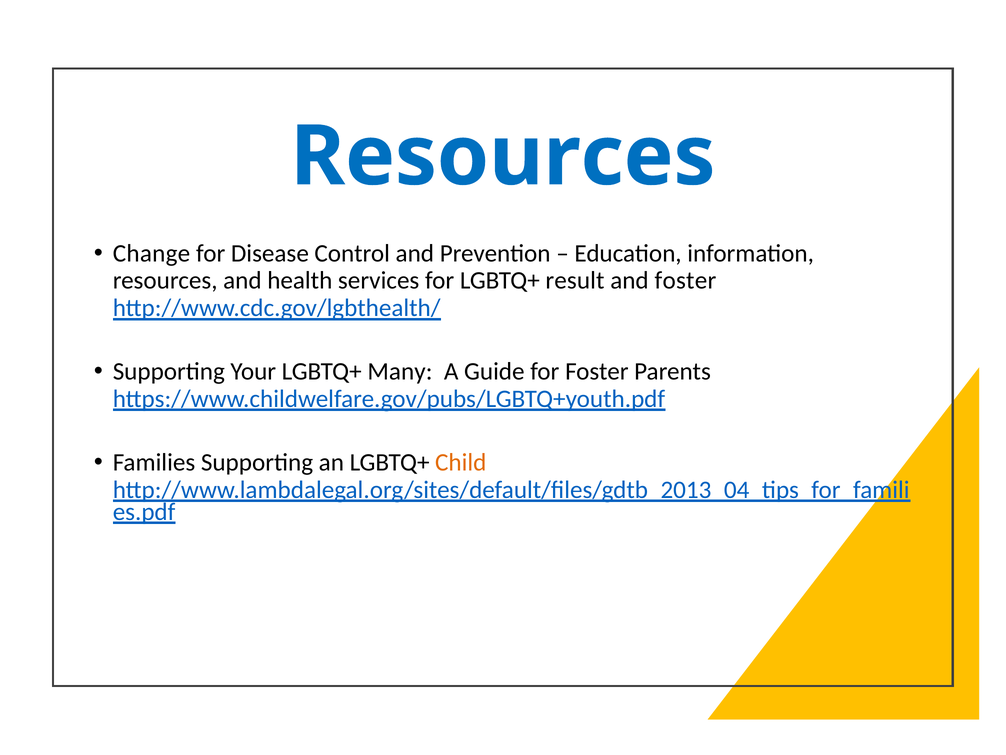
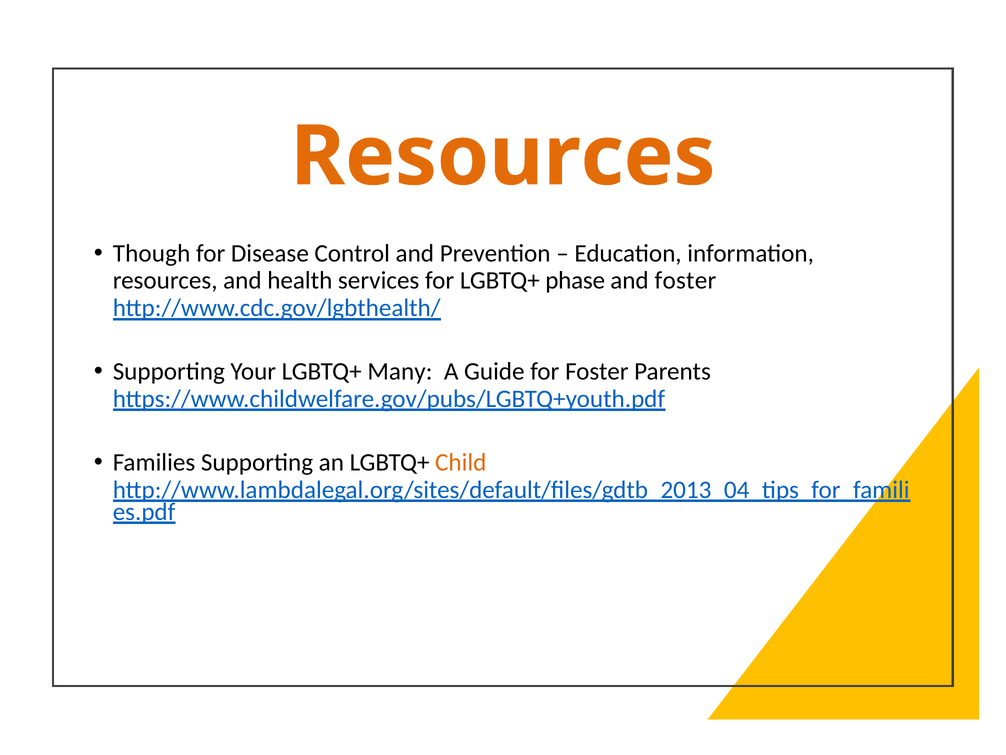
Resources colour: blue -> orange (503, 157)
Change: Change -> Though (152, 253)
result: result -> phase (575, 280)
